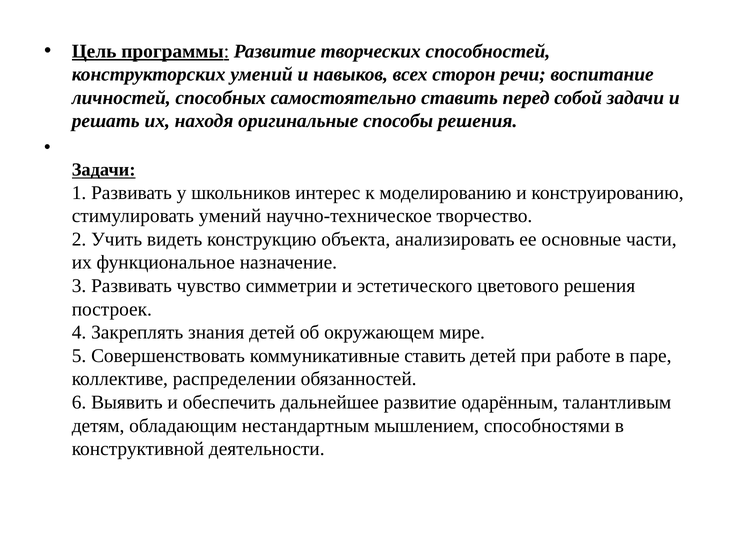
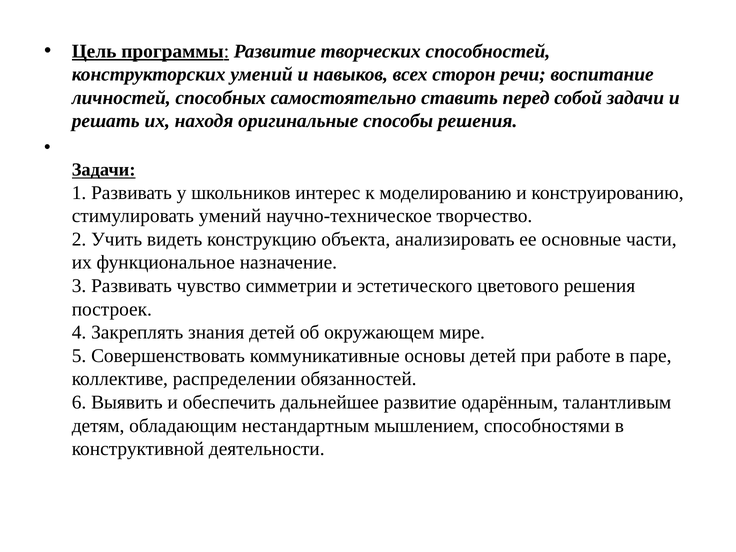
коммуникативные ставить: ставить -> основы (435, 356)
